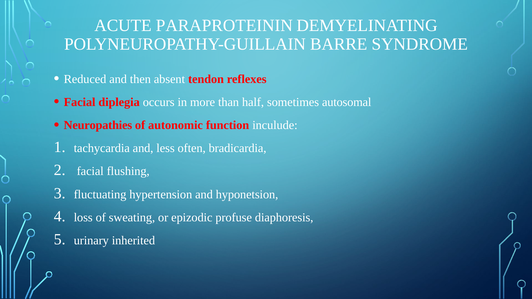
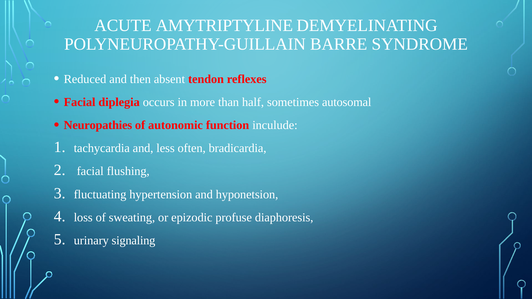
PARAPROTEININ: PARAPROTEININ -> AMYTRIPTYLINE (224, 25)
inherited: inherited -> signaling (134, 241)
